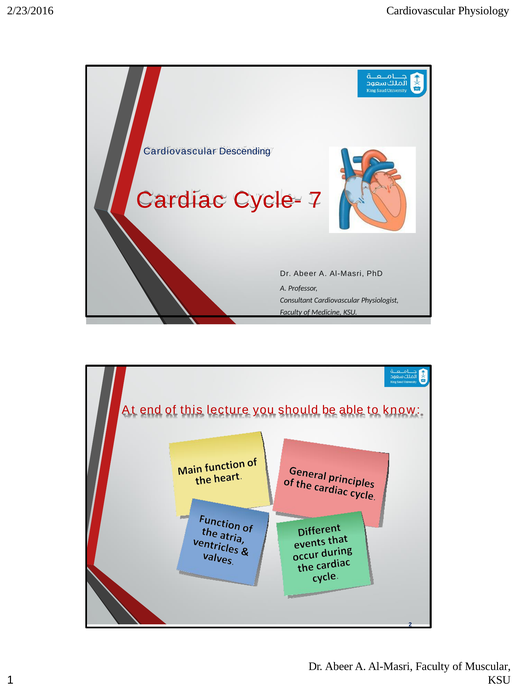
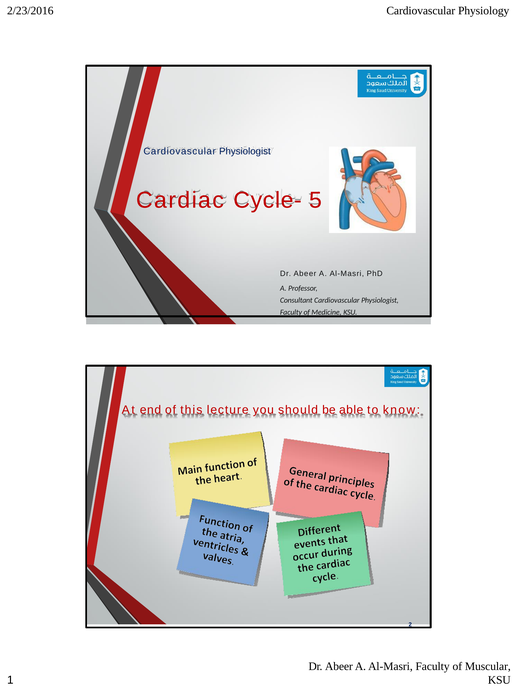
Descending: Descending -> Physiologist (245, 151)
7: 7 -> 5 (315, 200)
